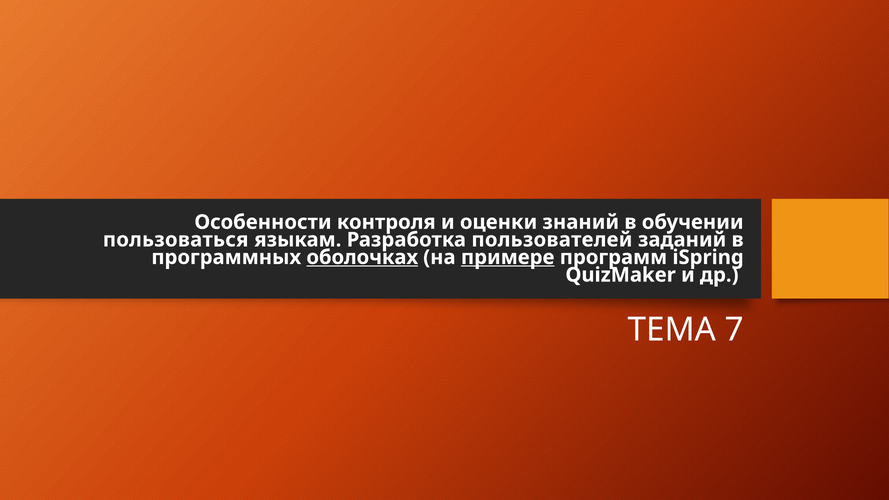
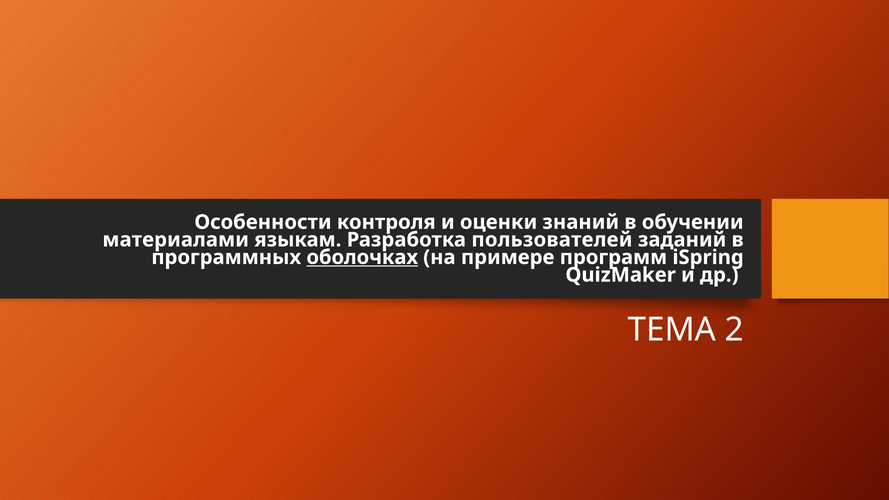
пользоваться: пользоваться -> материалами (176, 240)
примере underline: present -> none (508, 257)
7: 7 -> 2 (734, 330)
